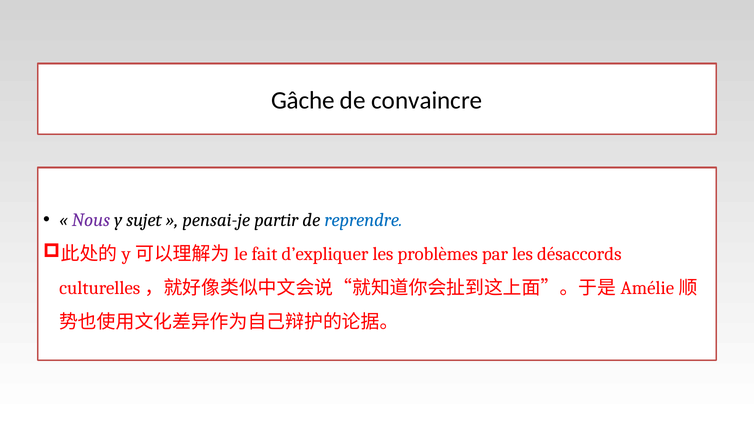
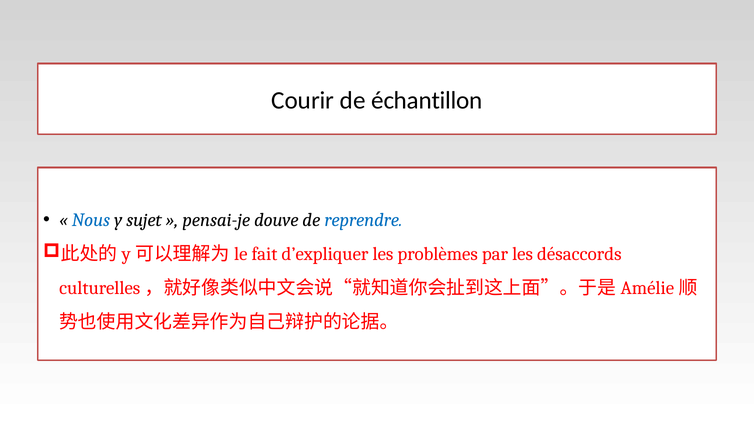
Gâche: Gâche -> Courir (303, 101)
convaincre: convaincre -> échantillon (427, 101)
Nous colour: purple -> blue (91, 220)
partir: partir -> douve (276, 220)
